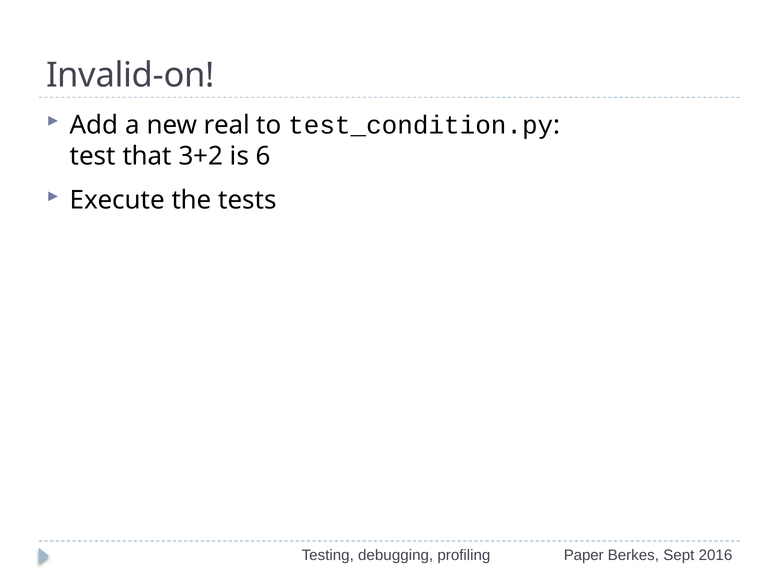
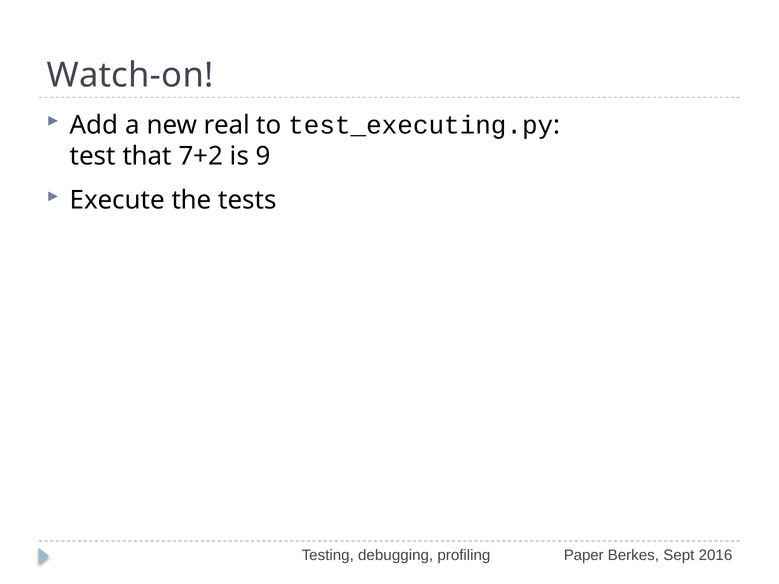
Invalid-on: Invalid-on -> Watch-on (130, 75)
test_condition.py: test_condition.py -> test_executing.py (421, 125)
3+2: 3+2 -> 7+2 (201, 156)
6: 6 -> 9 (263, 156)
